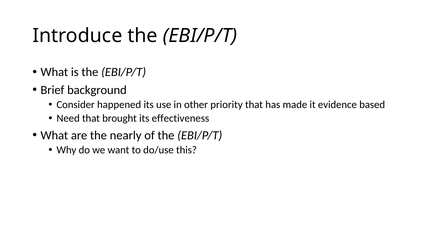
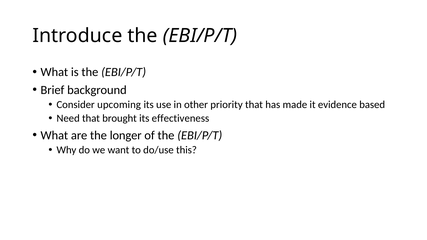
happened: happened -> upcoming (119, 105)
nearly: nearly -> longer (126, 135)
